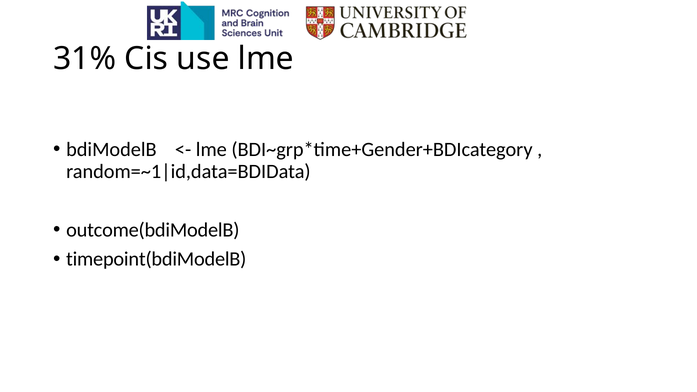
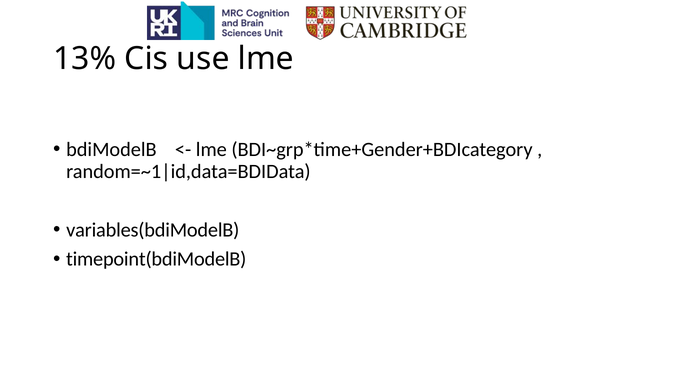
31%: 31% -> 13% (85, 59)
outcome(bdiModelB: outcome(bdiModelB -> variables(bdiModelB (153, 230)
